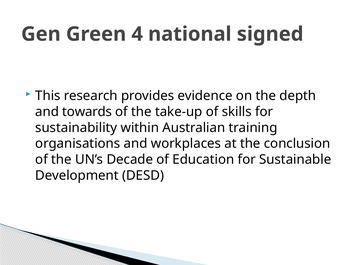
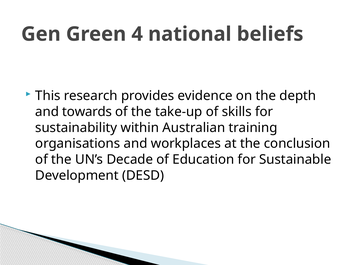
signed: signed -> beliefs (270, 34)
